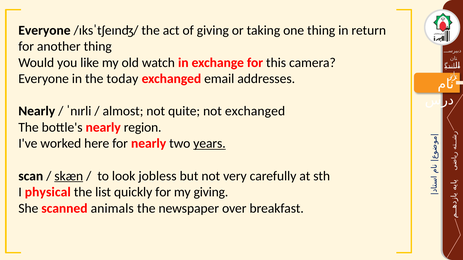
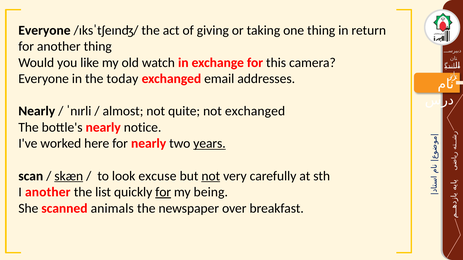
region: region -> notice (143, 128)
jobless: jobless -> excuse (157, 176)
not underline: none -> present (211, 176)
I physical: physical -> another (48, 192)
for underline: none -> present (163, 192)
my giving: giving -> being (211, 192)
